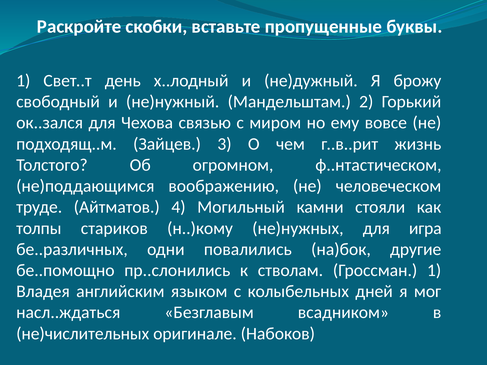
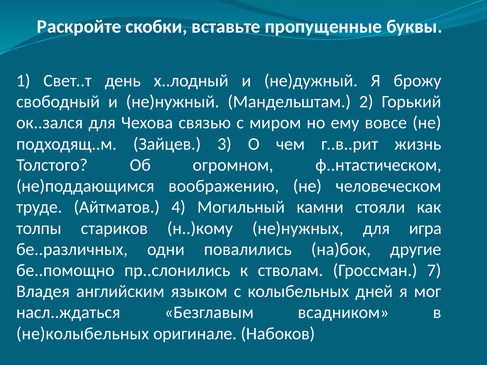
Гроссман 1: 1 -> 7 (434, 271)
не)числительных: не)числительных -> не)колыбельных (83, 334)
